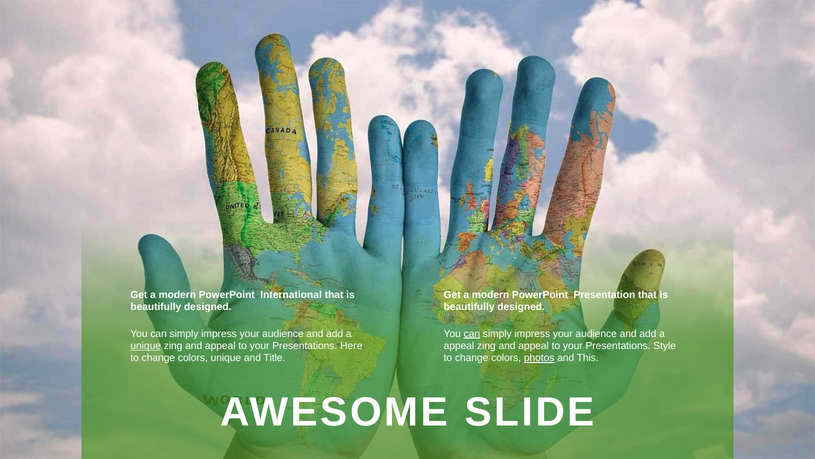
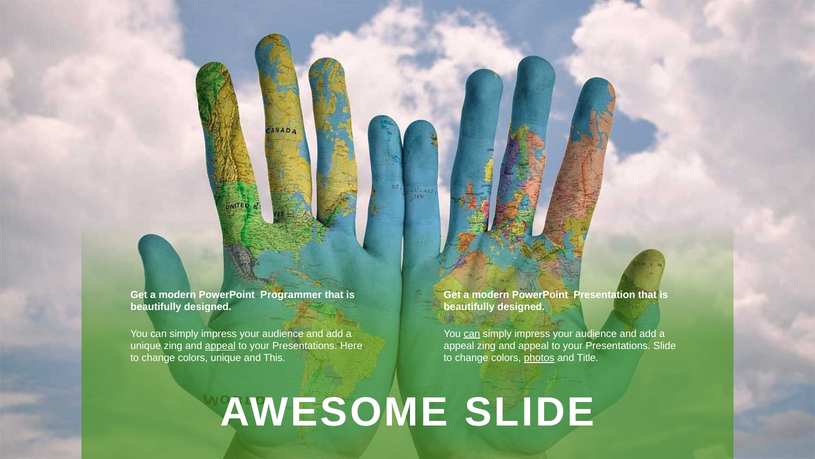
International: International -> Programmer (291, 294)
unique underline: present -> none (146, 345)
appeal underline: none -> present (220, 345)
Presentations Style: Style -> Slide (665, 345)
Title: Title -> This (274, 358)
This: This -> Title (588, 358)
